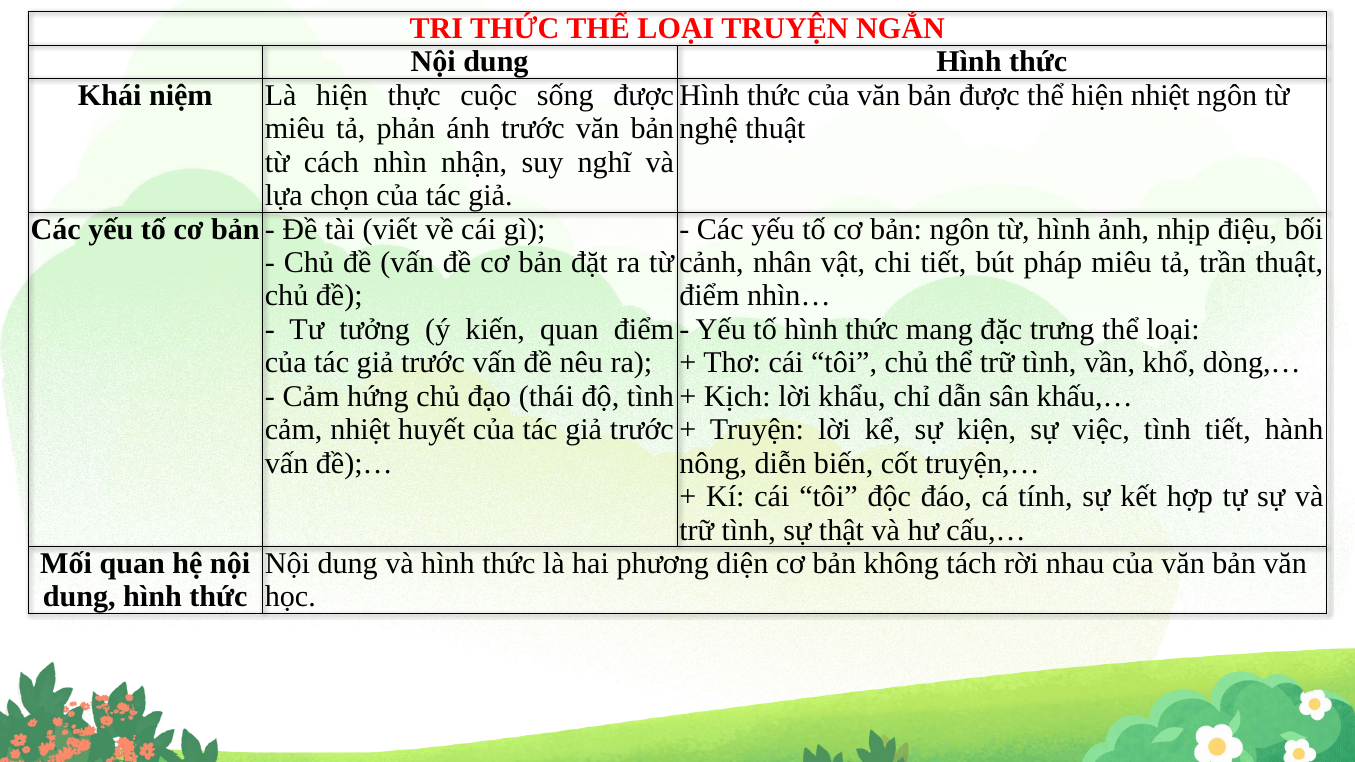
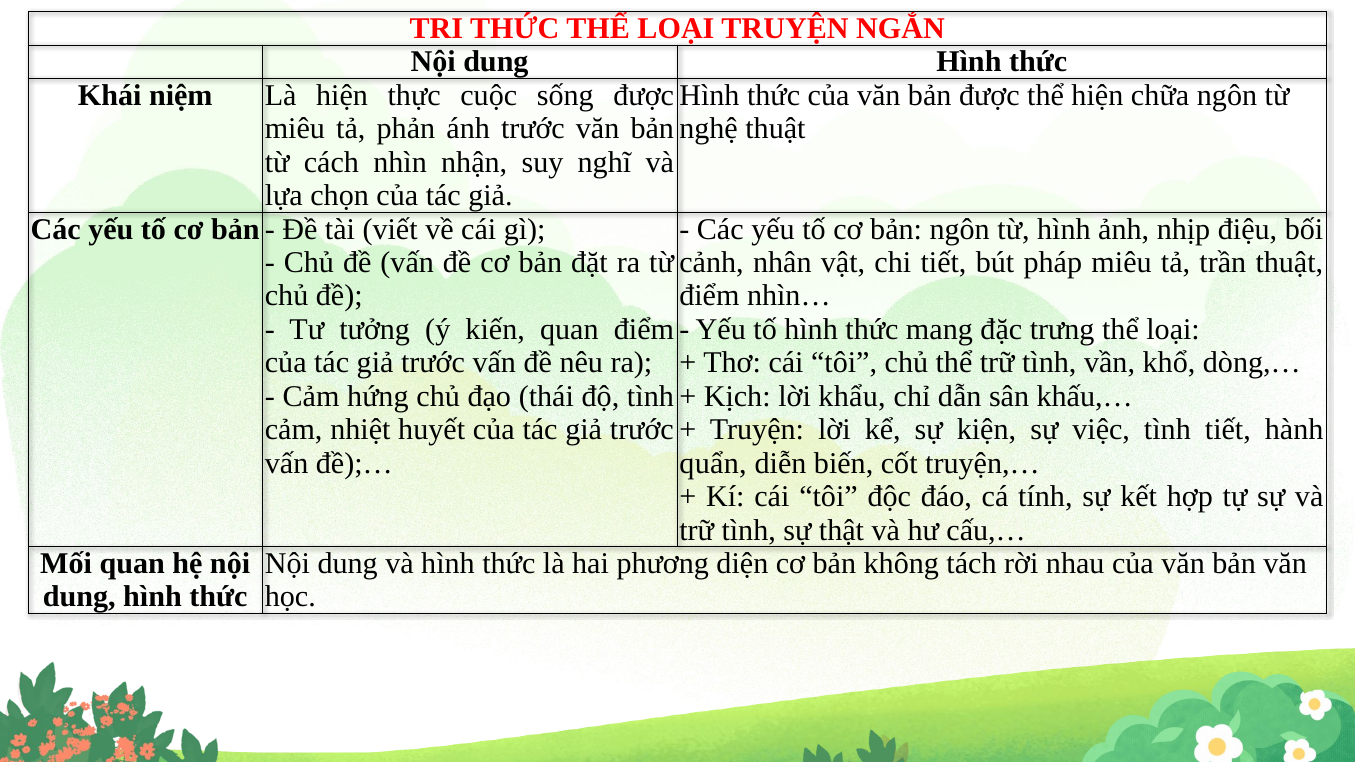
hiện nhiệt: nhiệt -> chữa (1160, 95)
nông: nông -> quẩn (713, 463)
